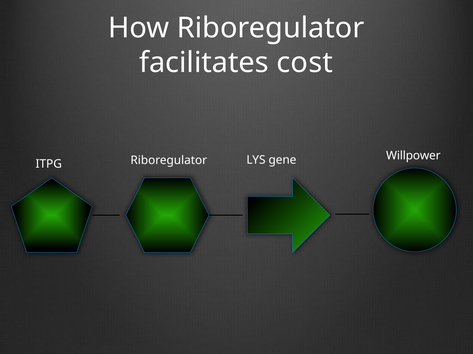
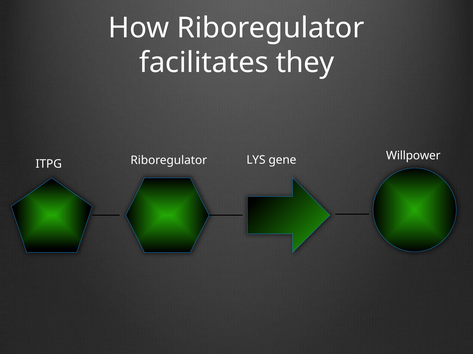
cost: cost -> they (305, 63)
